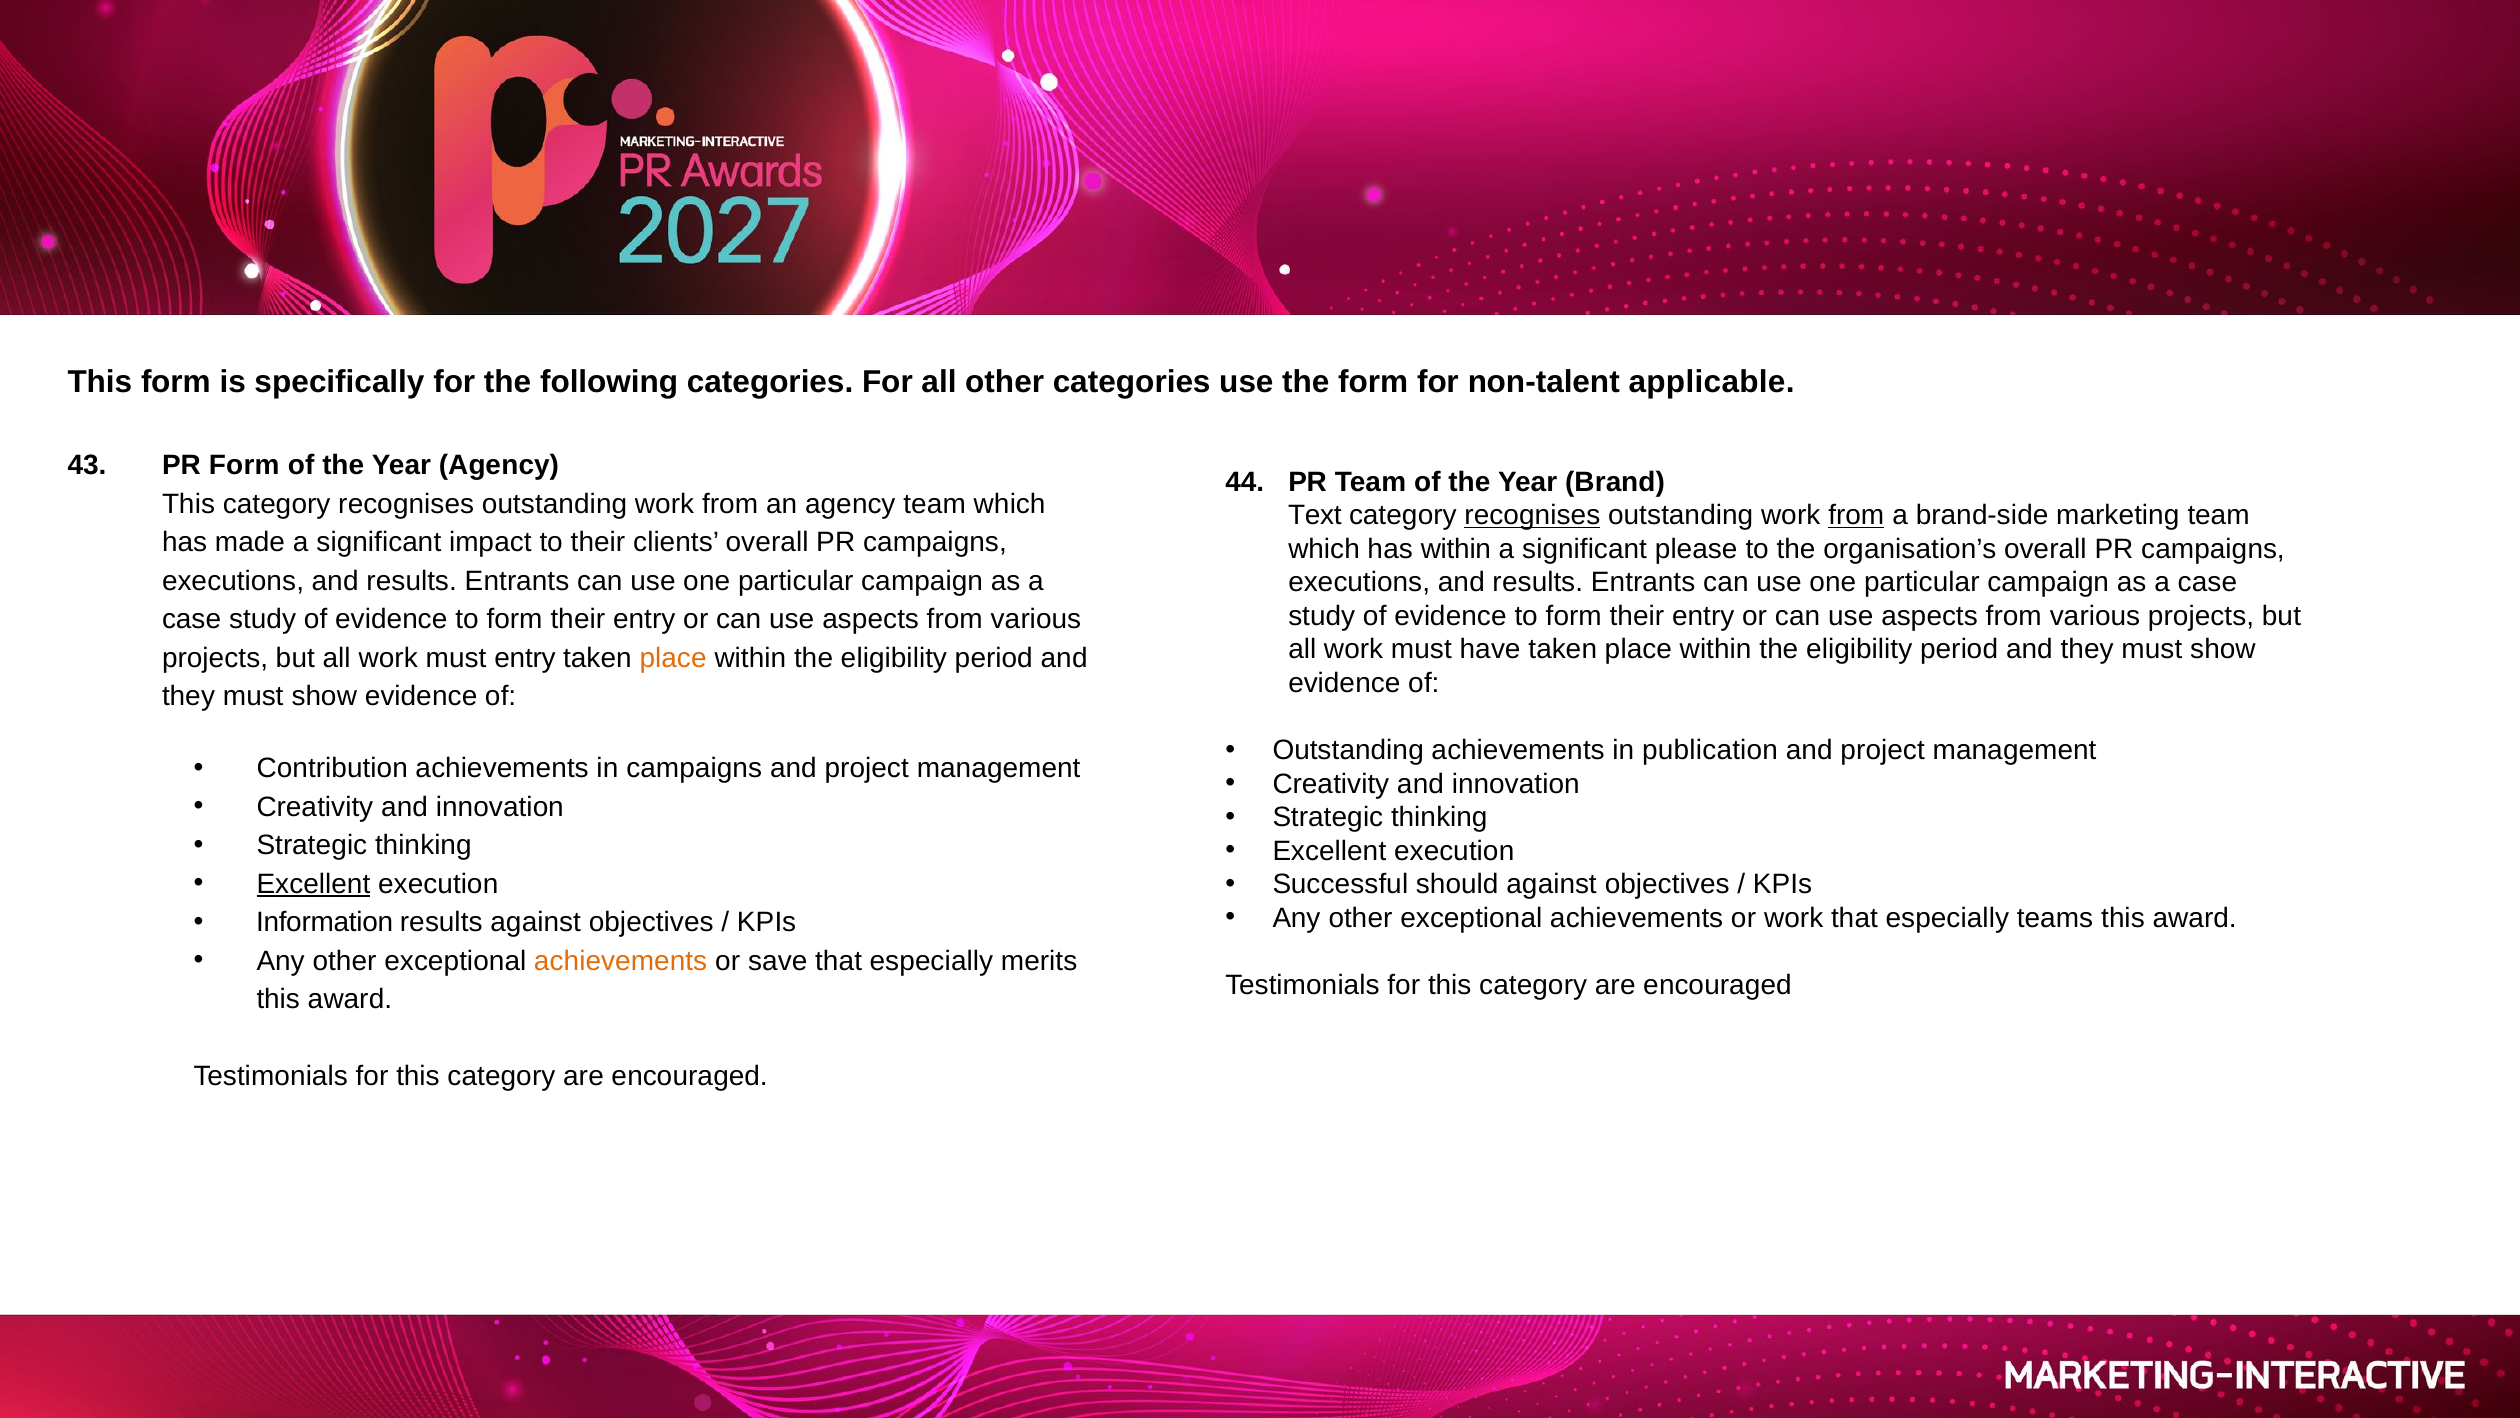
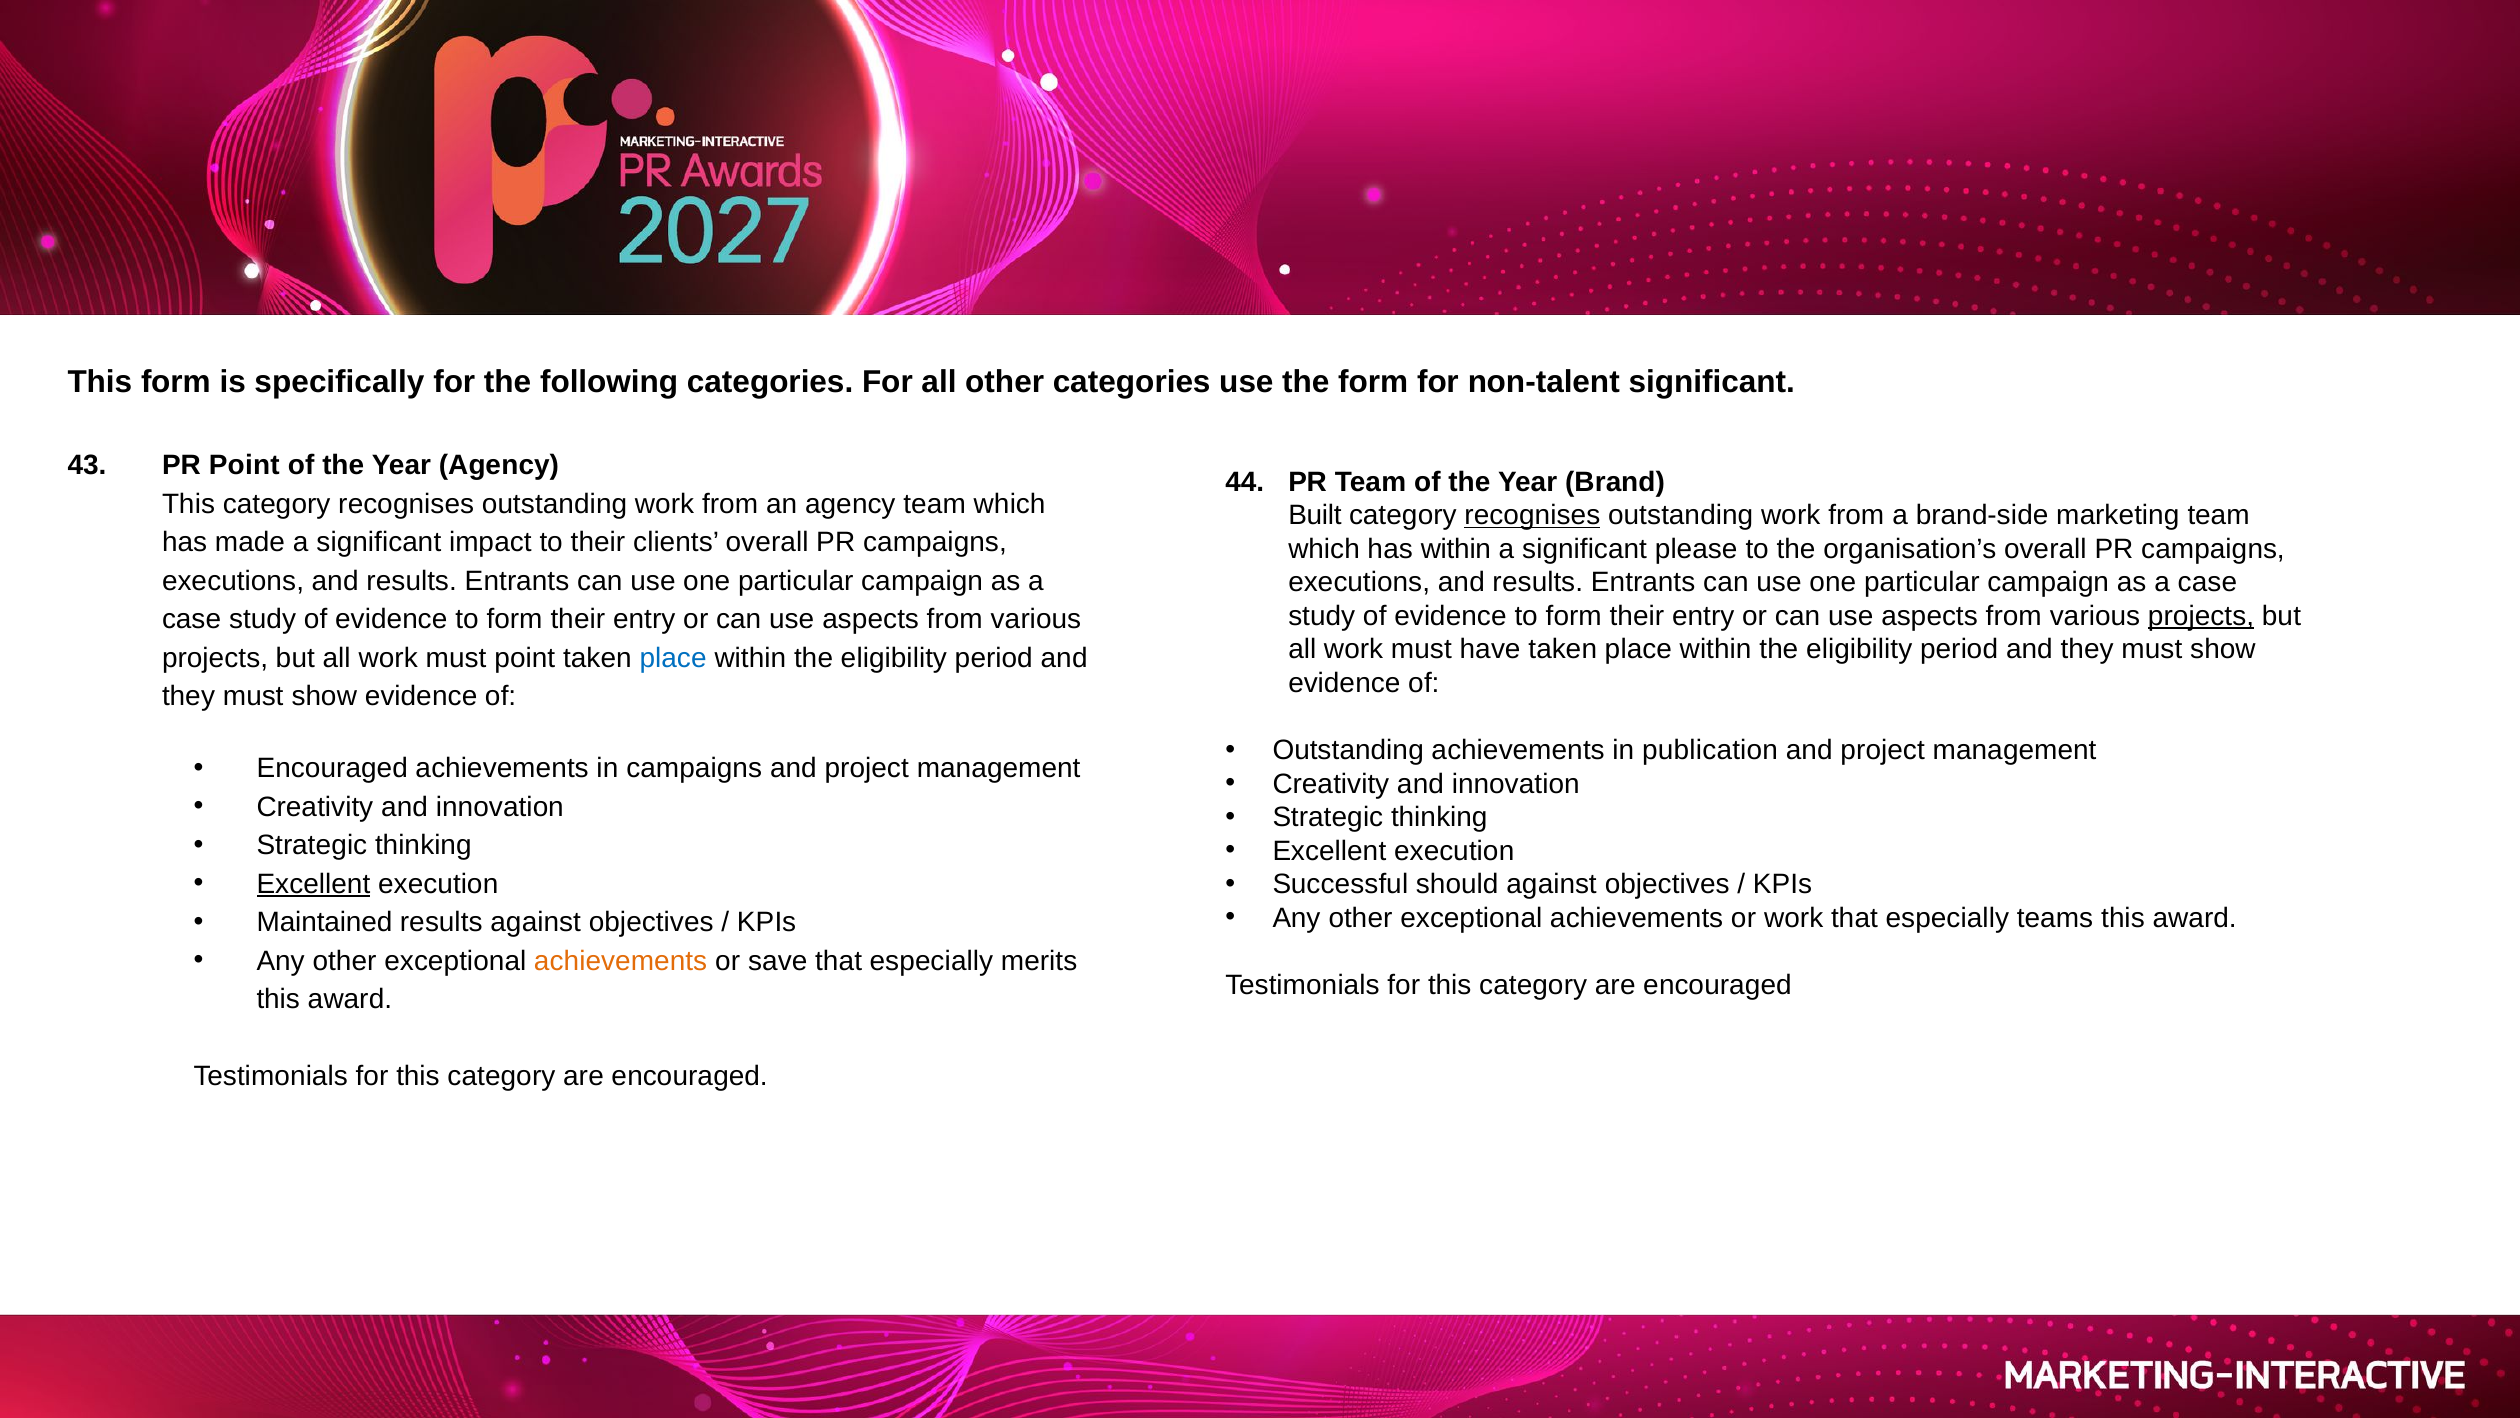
non-talent applicable: applicable -> significant (1712, 382)
PR Form: Form -> Point (244, 465)
Text: Text -> Built (1315, 515)
from underline: present -> none (1856, 515)
projects underline: none -> present (2201, 616)
must entry: entry -> point (525, 658)
place colour: orange -> blue (673, 658)
Contribution: Contribution -> Encouraged (332, 768)
Information: Information -> Maintained (324, 922)
